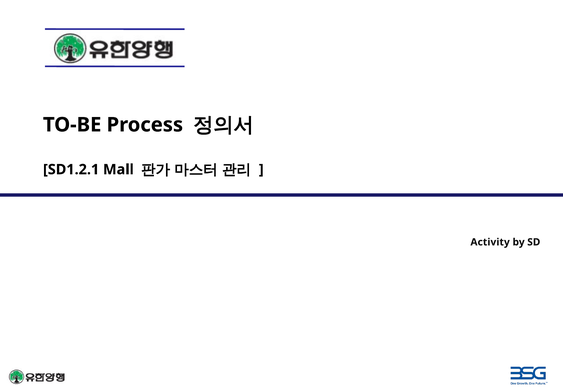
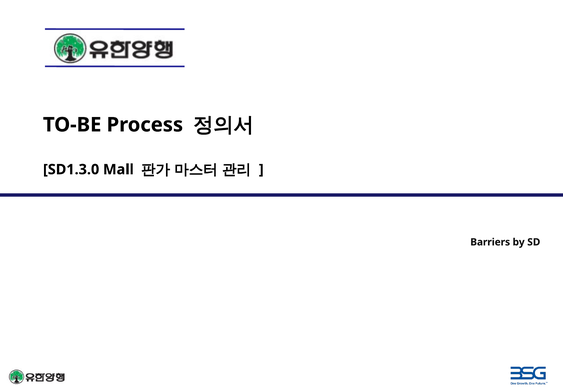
SD1.2.1: SD1.2.1 -> SD1.3.0 (71, 169)
Activity: Activity -> Barriers (490, 242)
